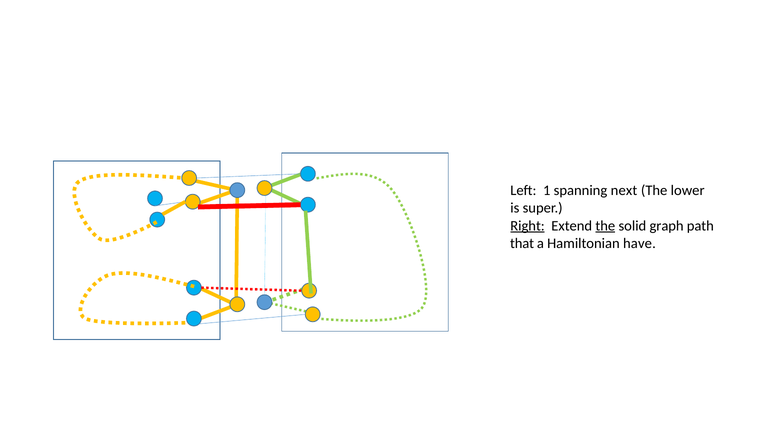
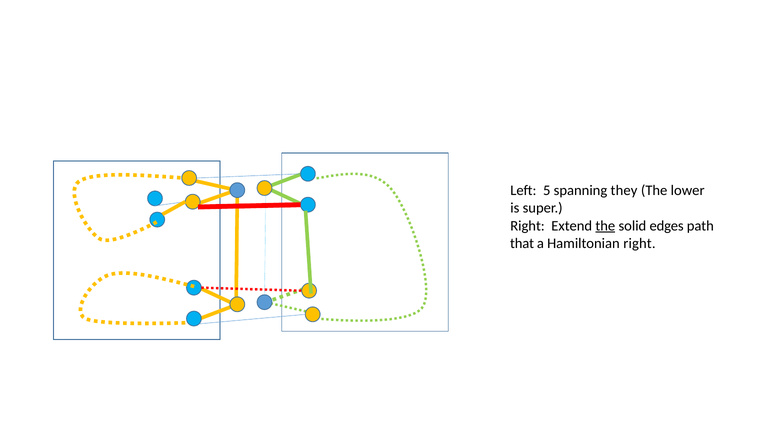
1: 1 -> 5 (547, 191)
next: next -> they (624, 191)
Right underline: present -> none (528, 226)
graph: graph -> edges (667, 226)
Hamiltonian have: have -> right (639, 243)
